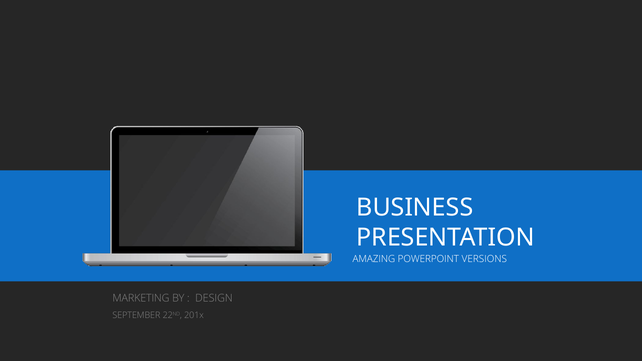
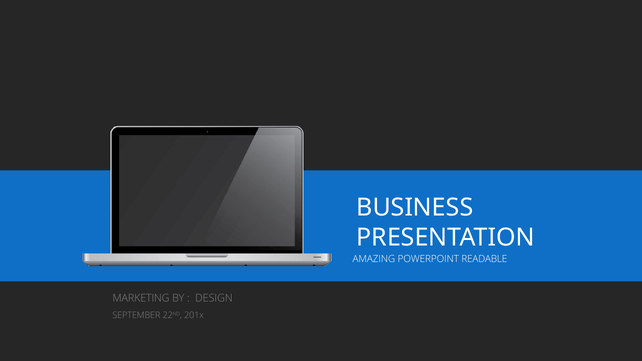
VERSIONS: VERSIONS -> READABLE (484, 259)
